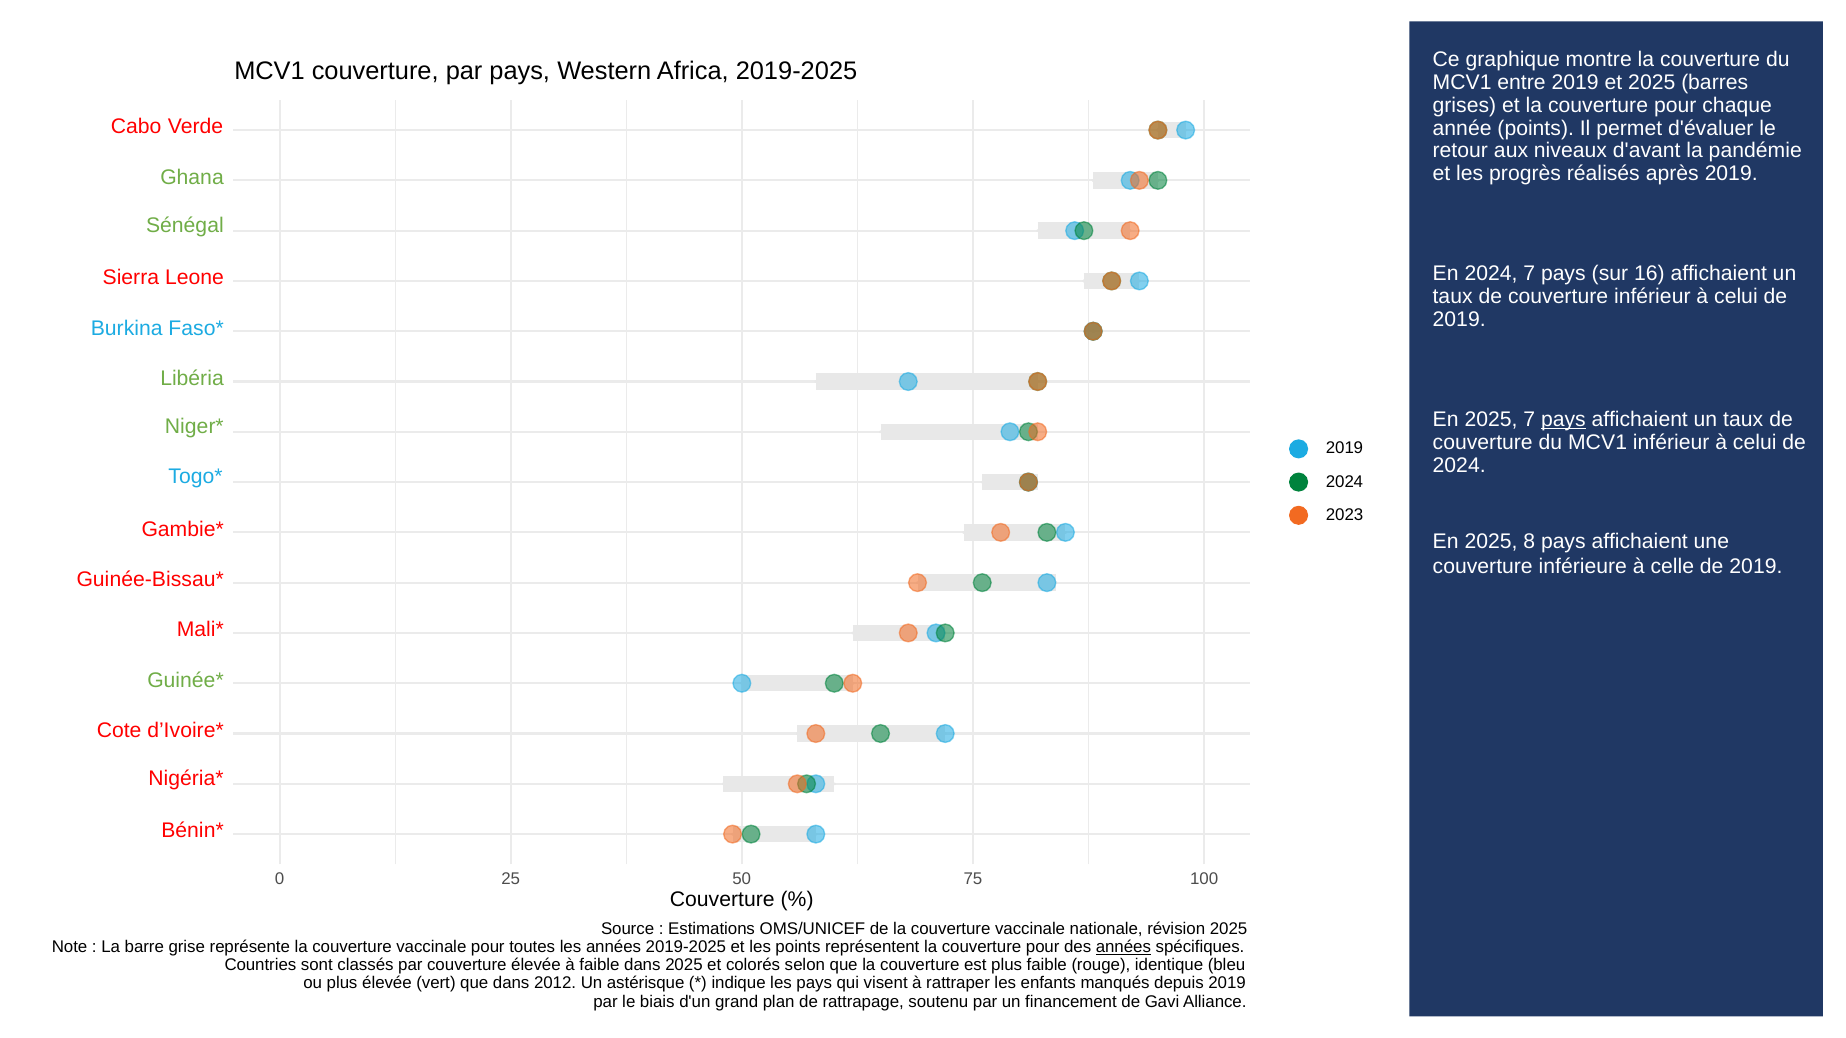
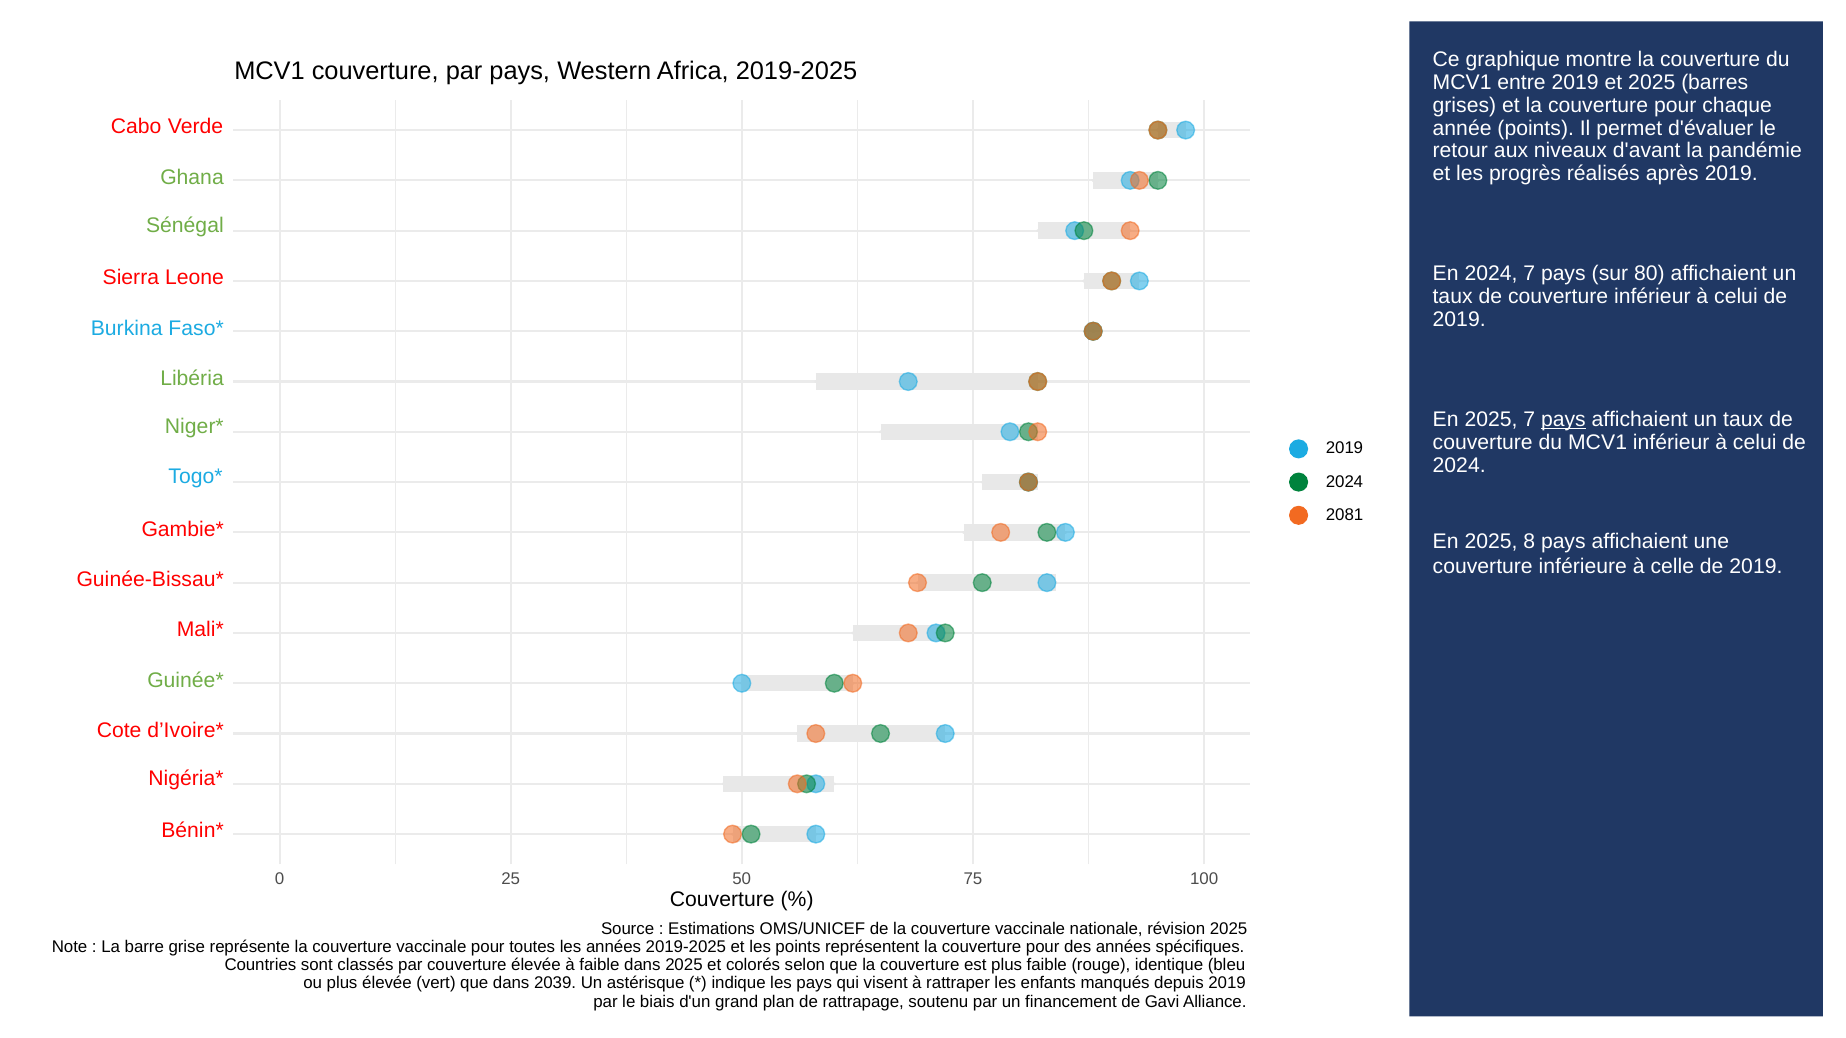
16: 16 -> 80 (1649, 274)
2023: 2023 -> 2081 (1345, 515)
années underline: present -> none (1123, 947)
2012: 2012 -> 2039 (555, 984)
